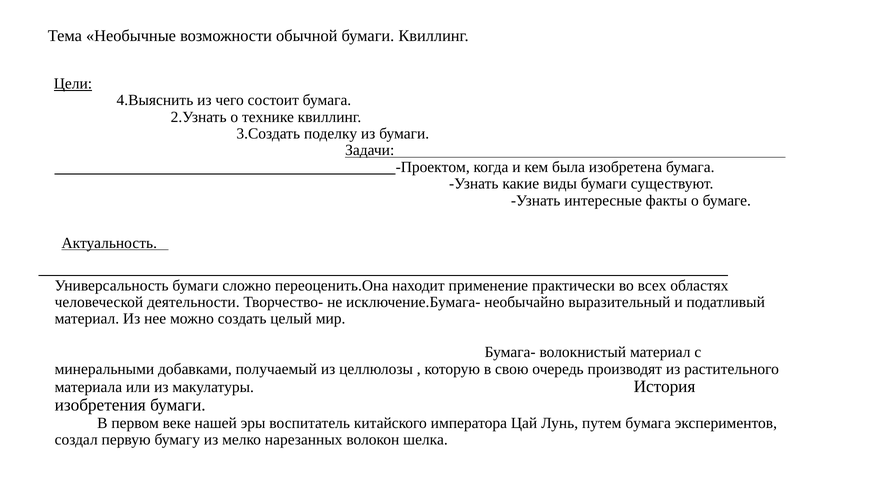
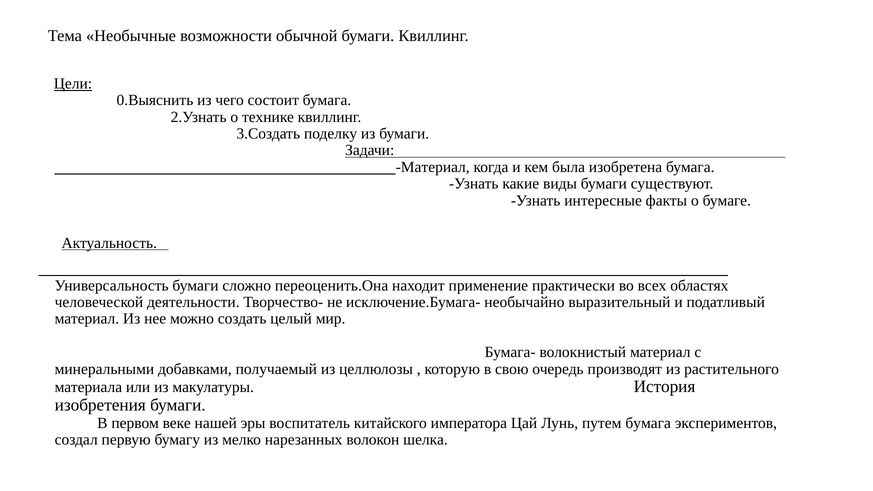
4.Выяснить: 4.Выяснить -> 0.Выяснить (155, 100)
Проектом: Проектом -> Материал (433, 167)
